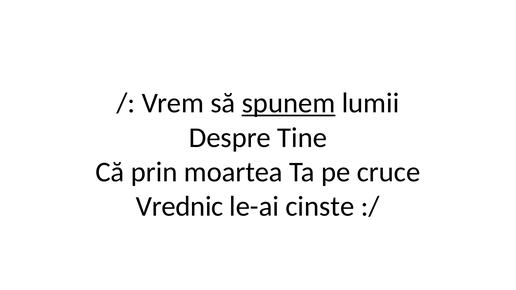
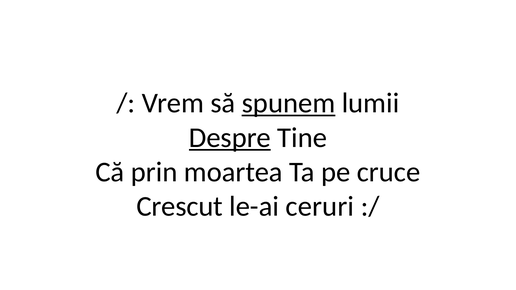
Despre underline: none -> present (230, 138)
Vrednic: Vrednic -> Crescut (180, 206)
cinste: cinste -> ceruri (320, 206)
